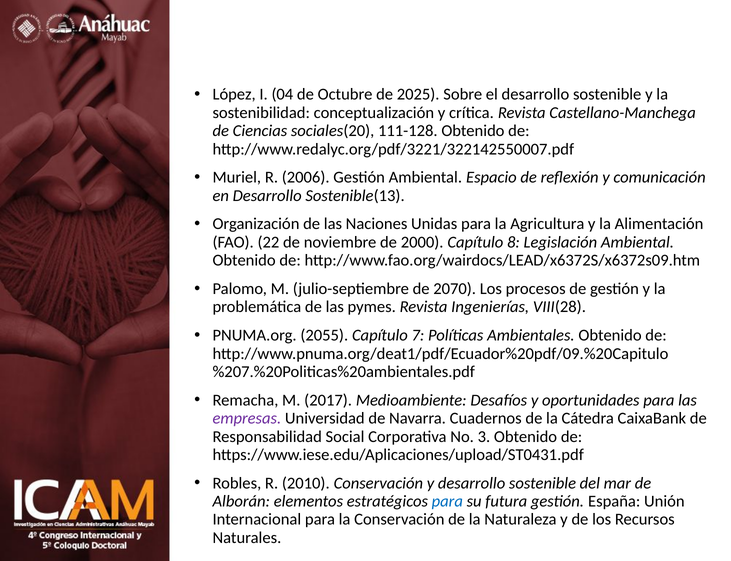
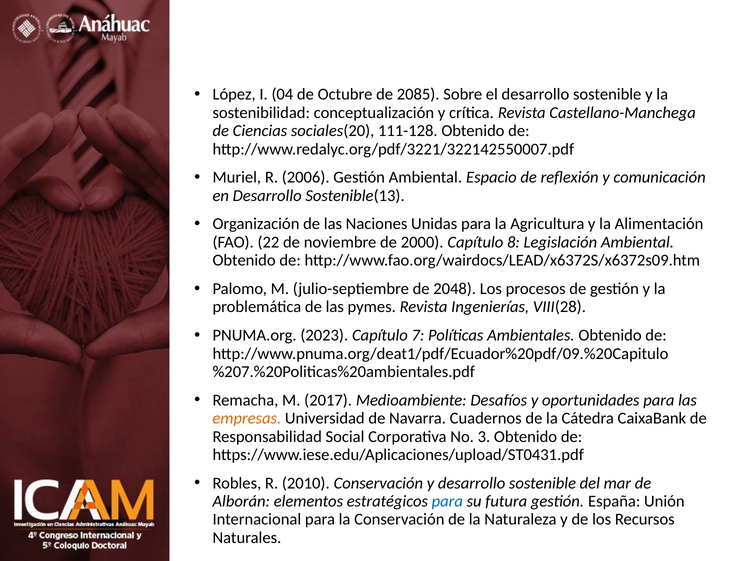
2025: 2025 -> 2085 (418, 94)
2070: 2070 -> 2048 (455, 289)
2055: 2055 -> 2023 (324, 336)
empresas colour: purple -> orange (247, 419)
